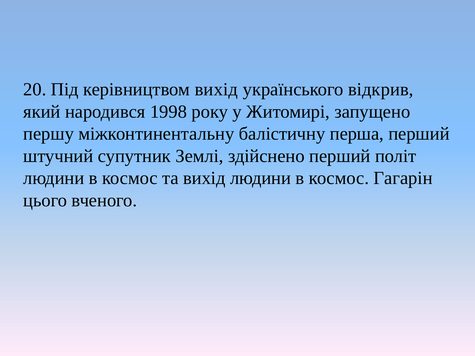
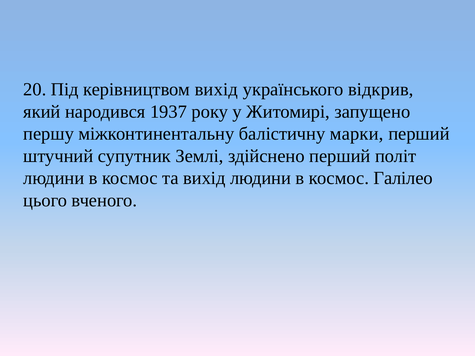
1998: 1998 -> 1937 (169, 112)
перша: перша -> марки (357, 134)
Гагарін: Гагарін -> Галілео (403, 178)
